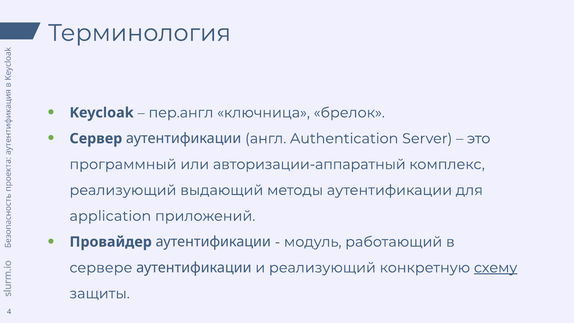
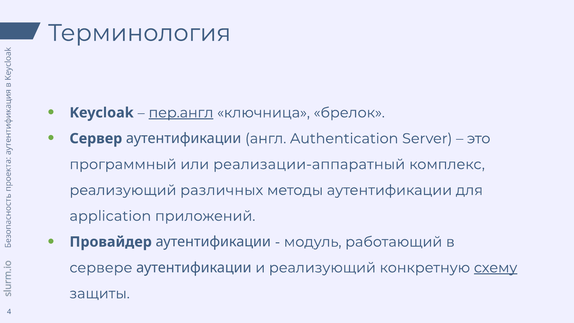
пер.англ underline: none -> present (181, 113)
авторизации-аппаратный: авторизации-аппаратный -> реализации-аппаратный (309, 164)
выдающий: выдающий -> различных (222, 190)
